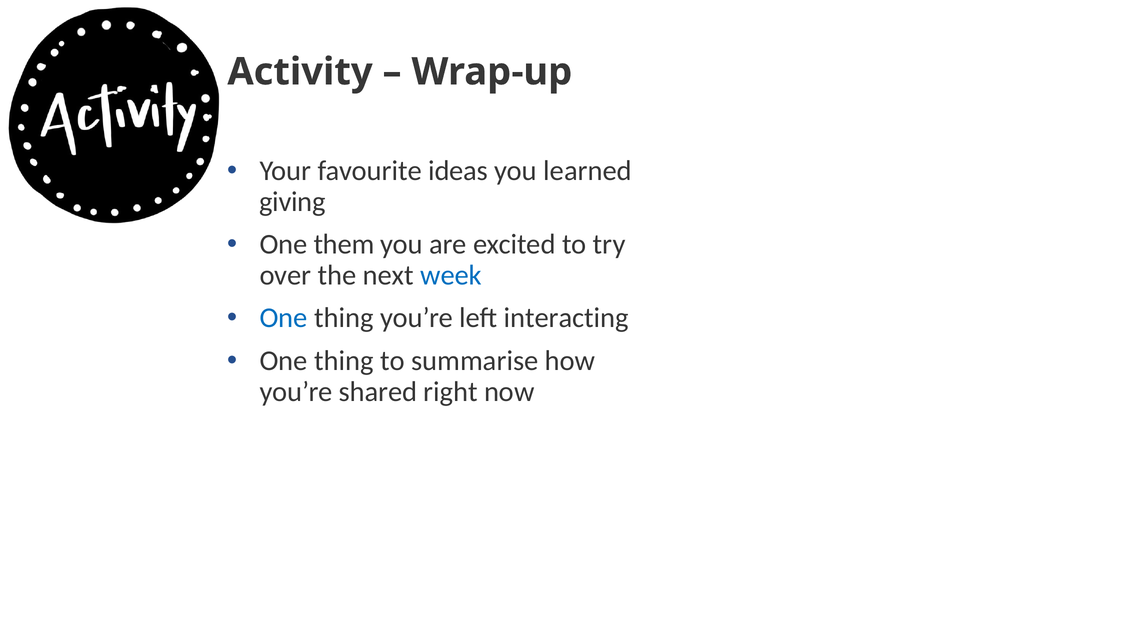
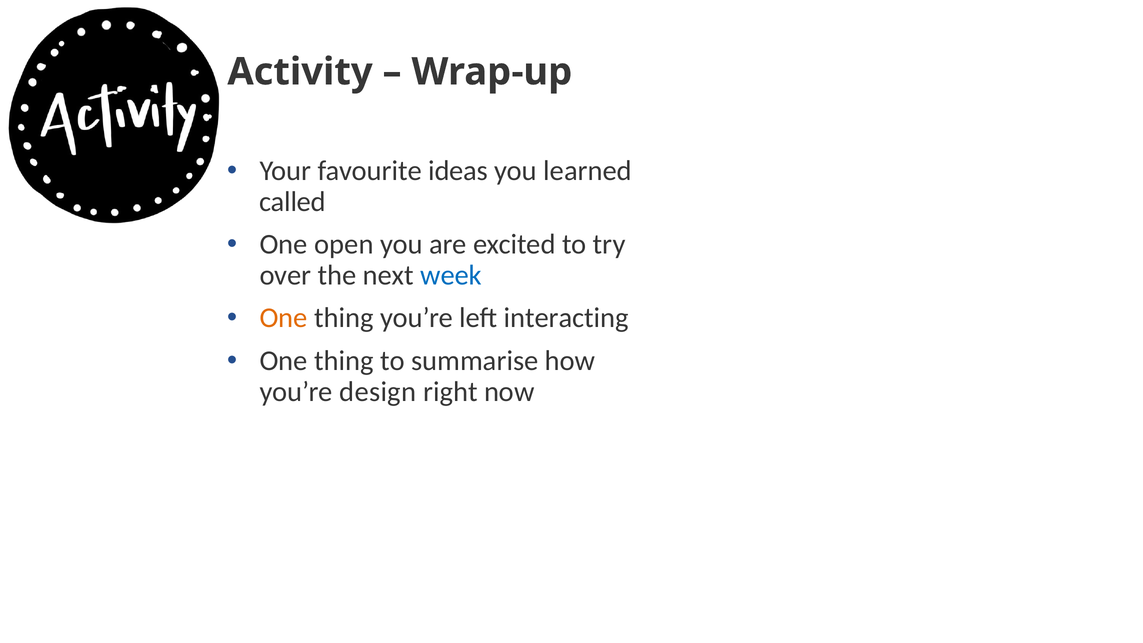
giving: giving -> called (292, 202)
them: them -> open (344, 244)
One colour: blue -> orange (284, 318)
shared: shared -> design (378, 392)
